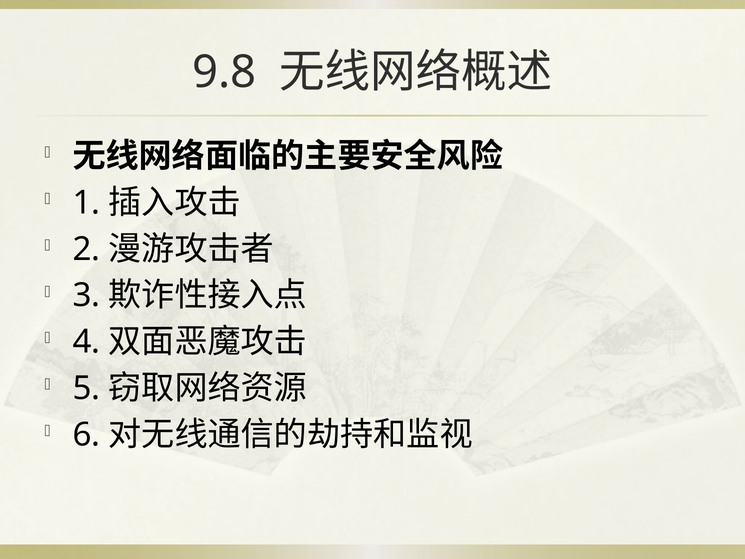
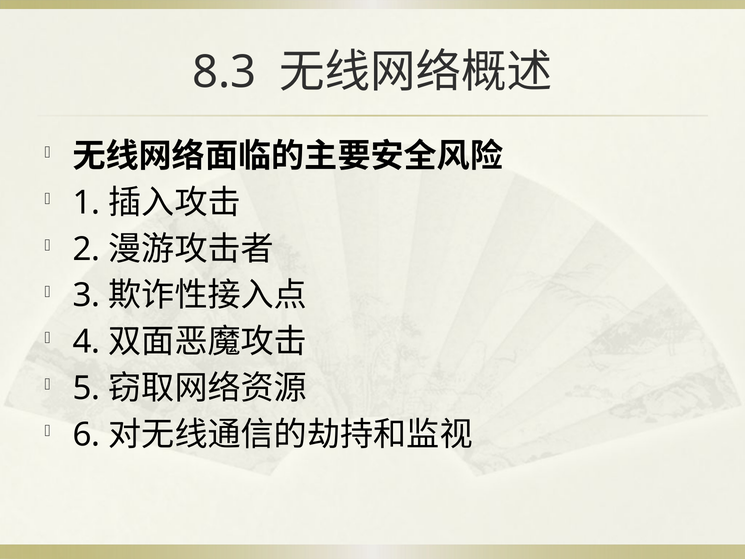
9.8: 9.8 -> 8.3 (224, 72)
